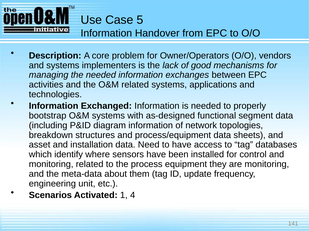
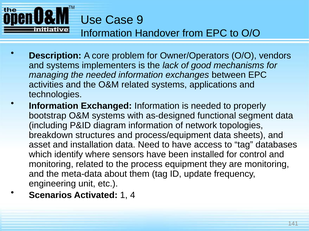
5: 5 -> 9 (140, 20)
